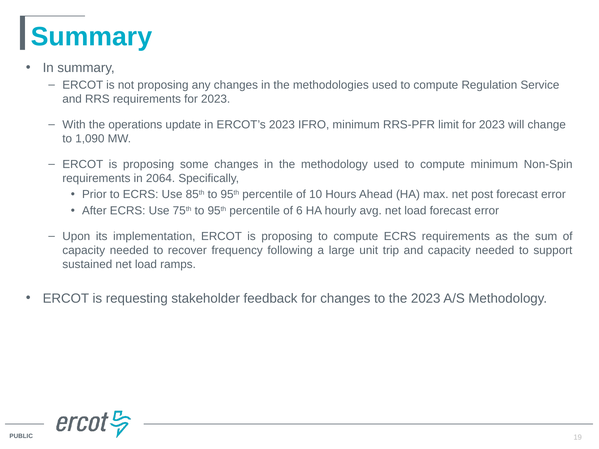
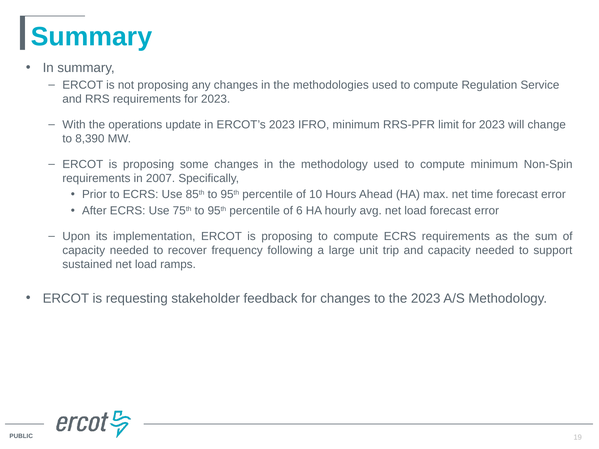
1,090: 1,090 -> 8,390 (90, 139)
2064: 2064 -> 2007 (161, 178)
post: post -> time (482, 195)
